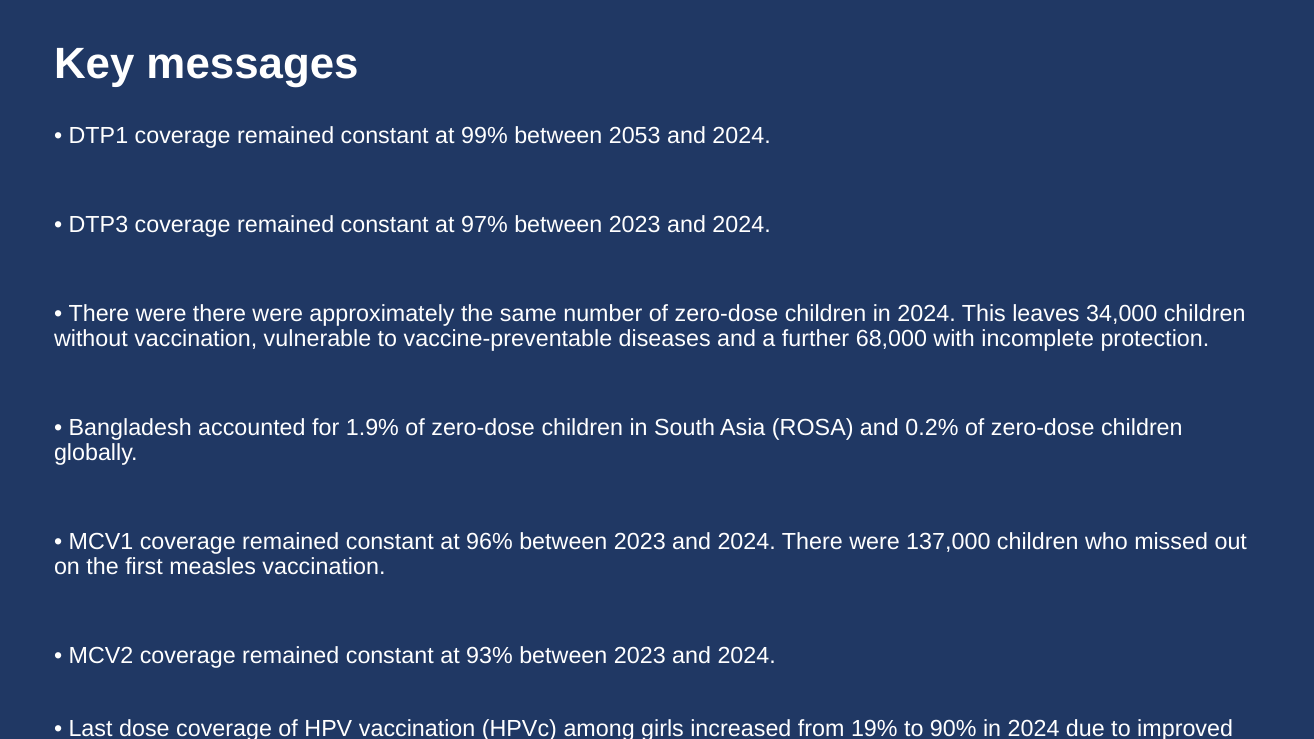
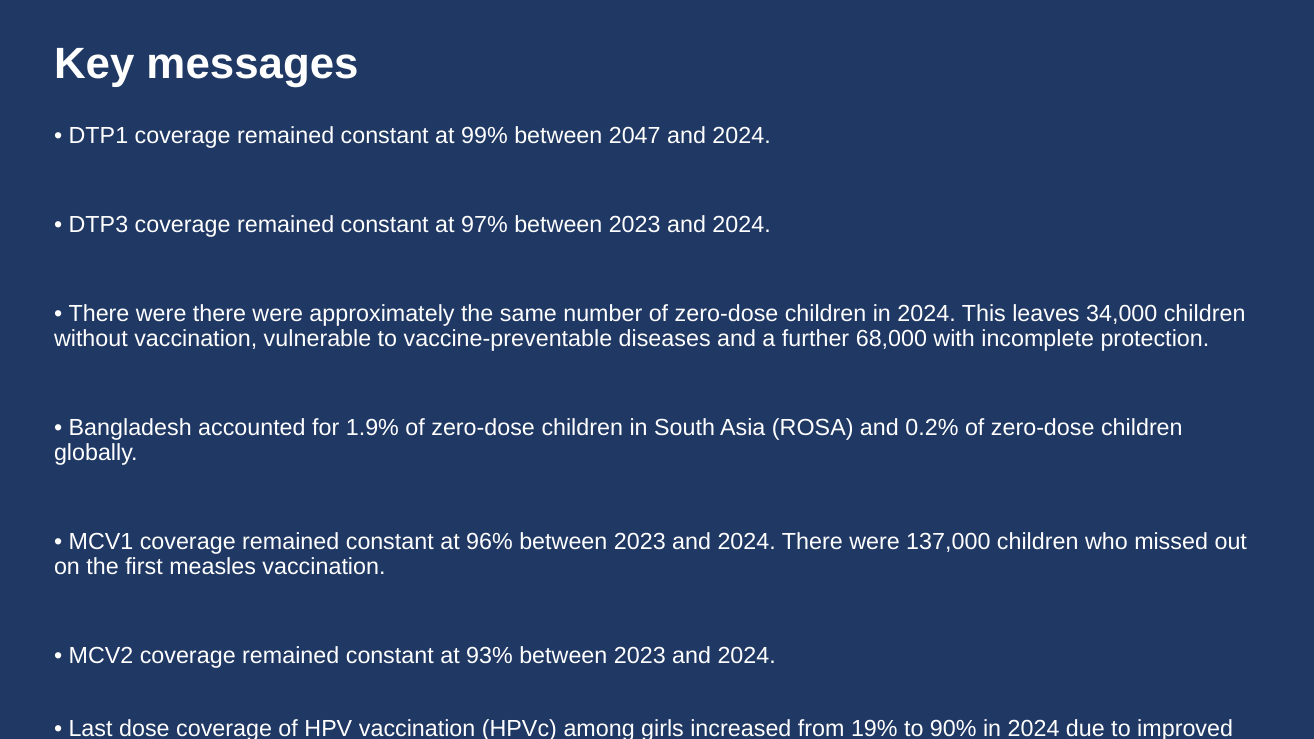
2053: 2053 -> 2047 (635, 136)
